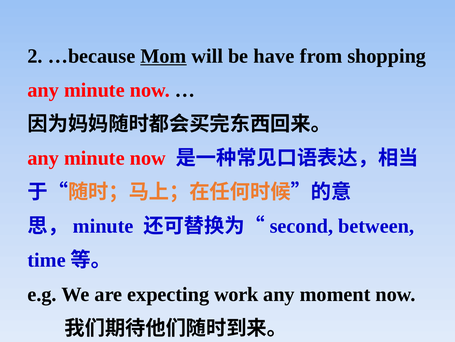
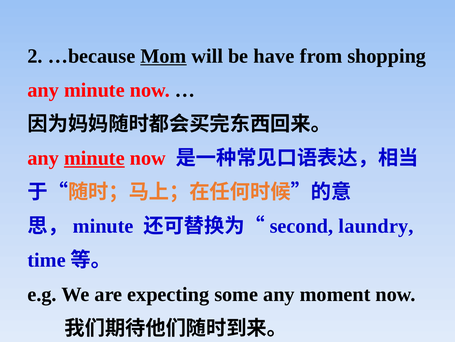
minute underline: none -> present (94, 158)
between: between -> laundry (376, 226)
work: work -> some (236, 294)
